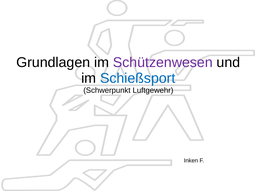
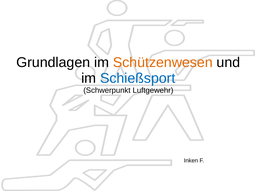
Schützenwesen colour: purple -> orange (163, 63)
